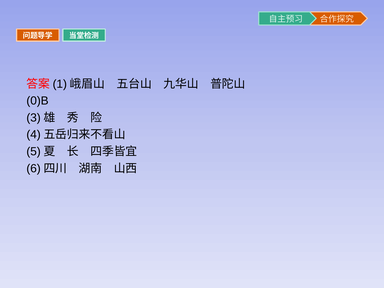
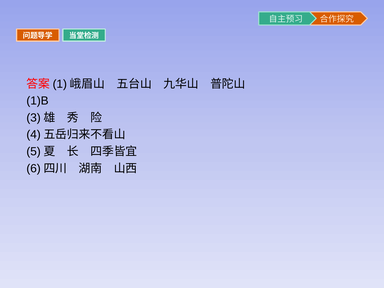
0)B: 0)B -> 1)B (37, 101)
